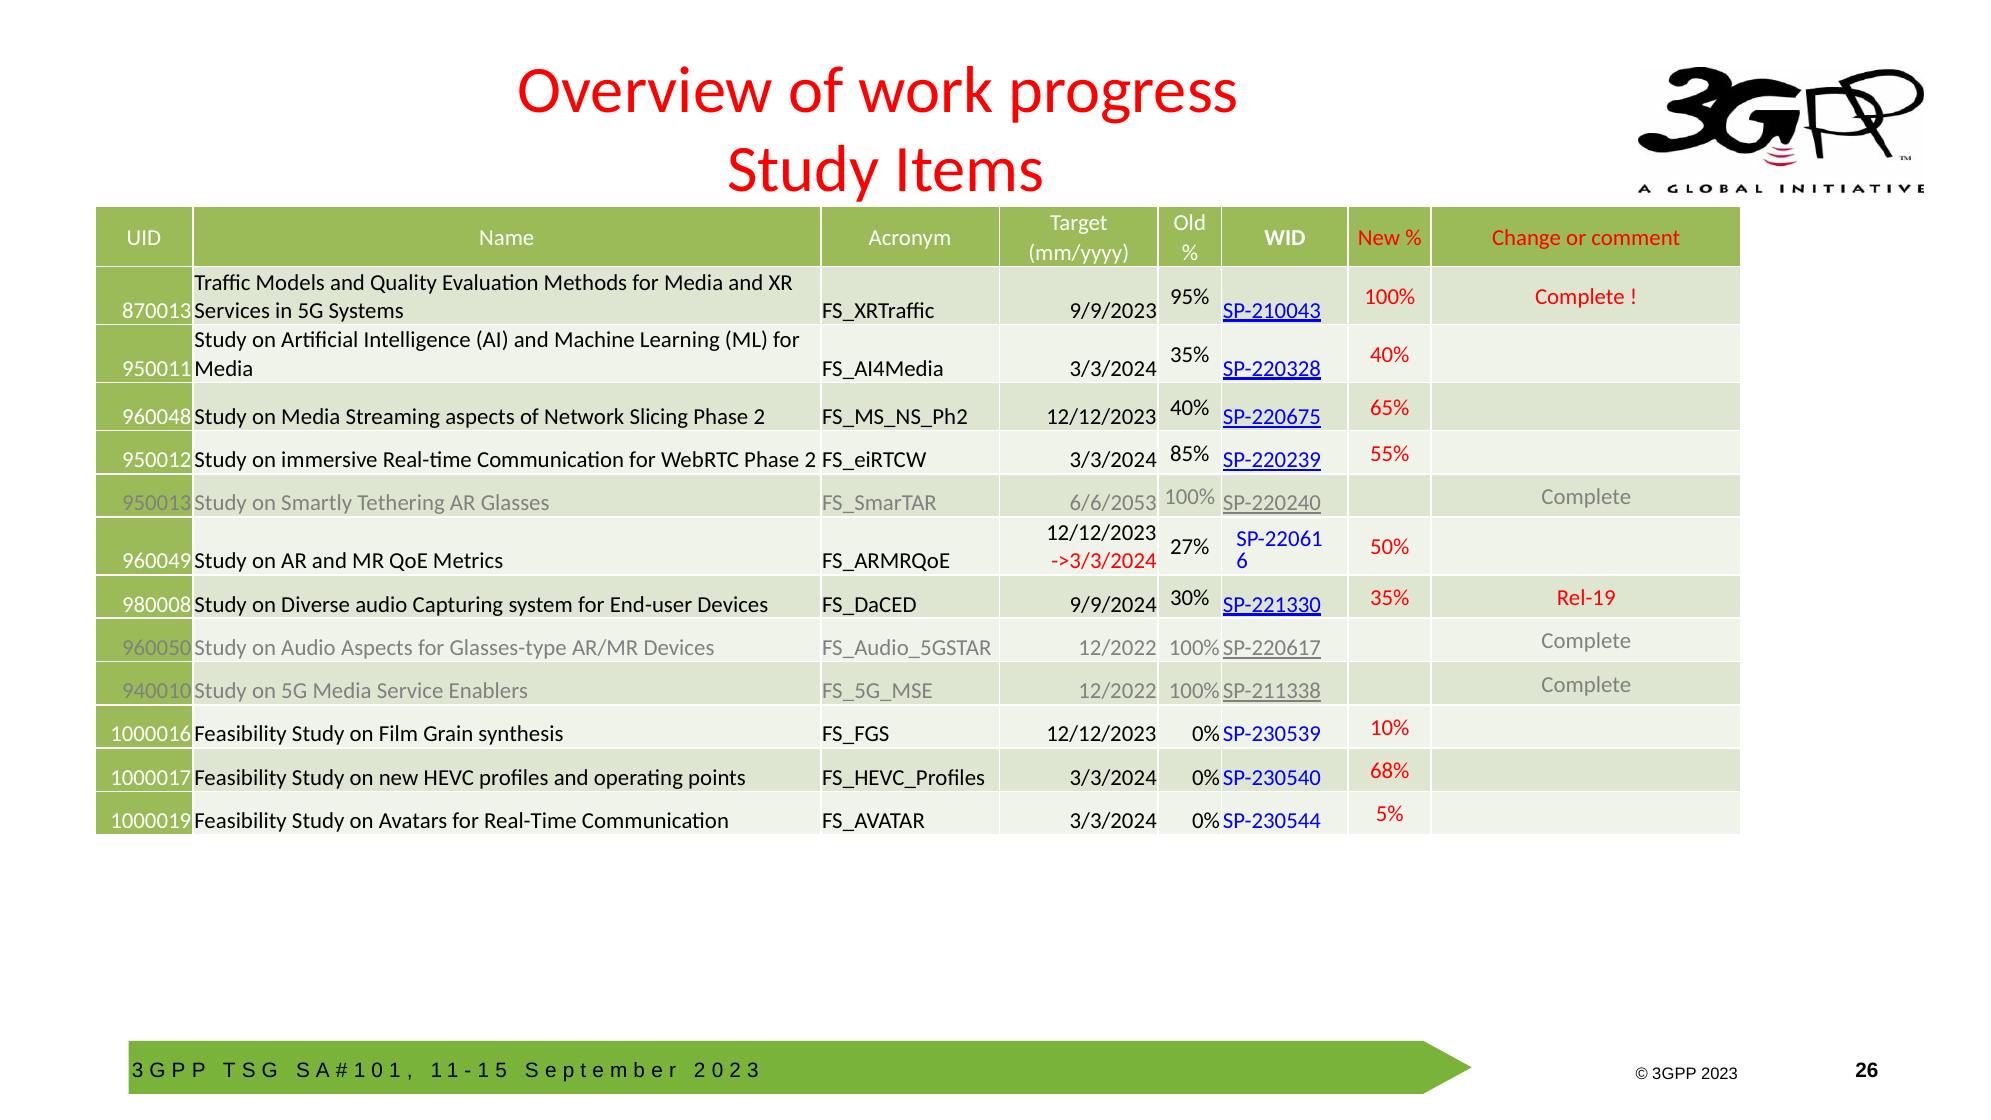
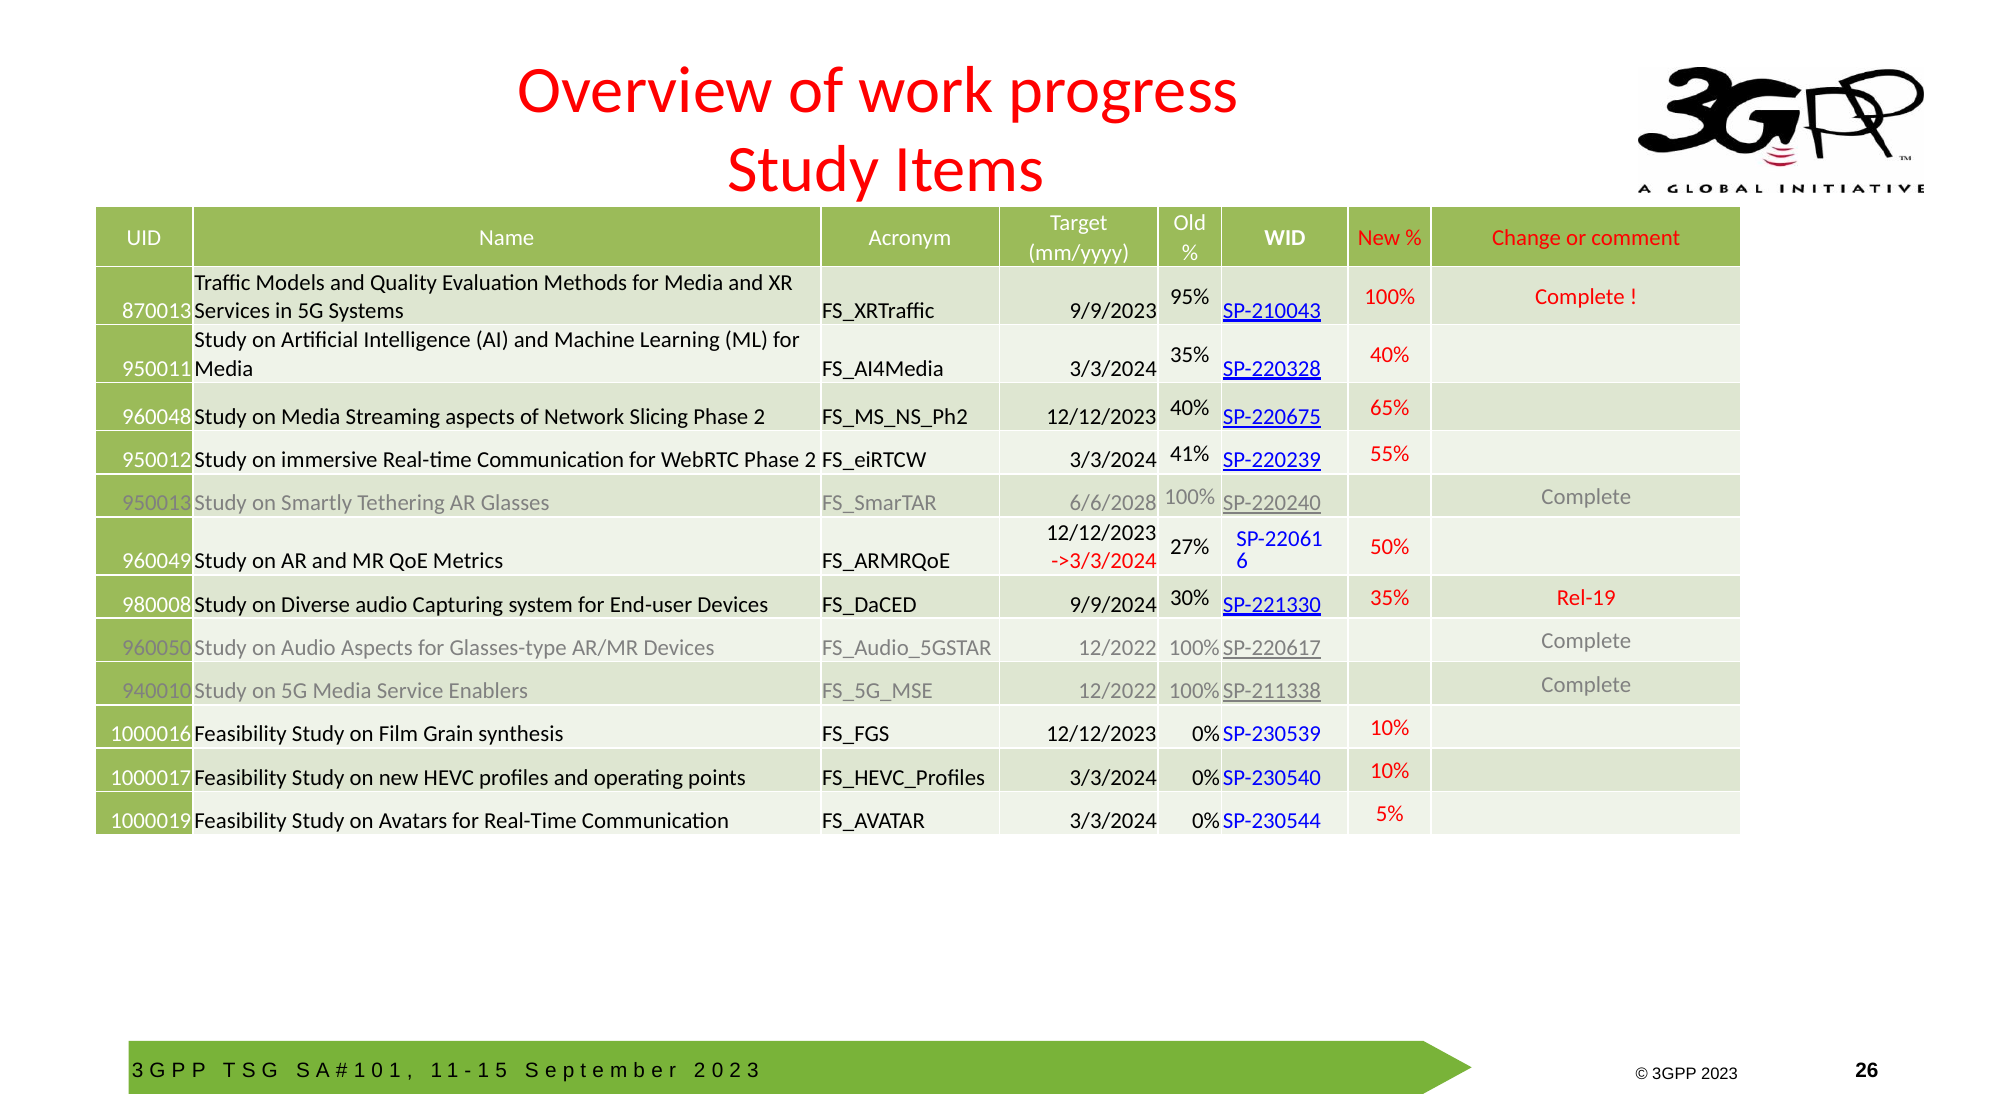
85%: 85% -> 41% (1190, 453)
6/6/2053: 6/6/2053 -> 6/6/2028 (1113, 503)
68%: 68% -> 10% (1390, 771)
